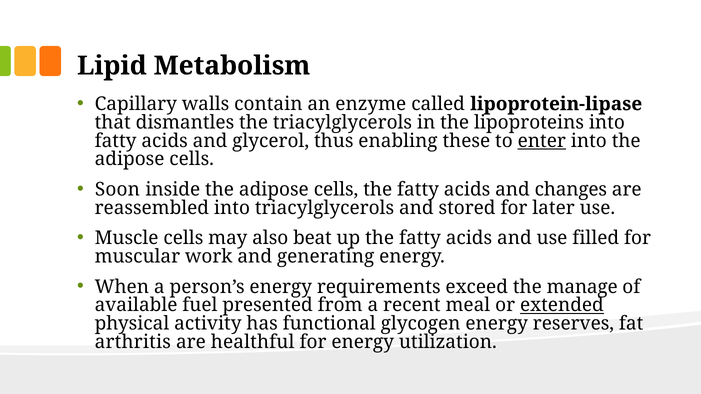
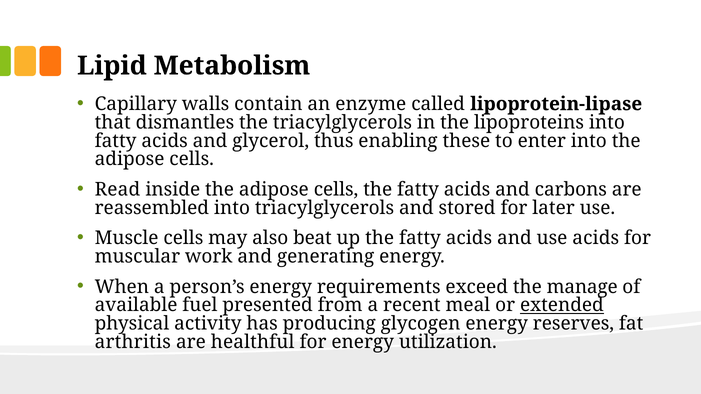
enter underline: present -> none (542, 141)
Soon: Soon -> Read (117, 190)
changes: changes -> carbons (571, 190)
use filled: filled -> acids (596, 238)
functional: functional -> producing (329, 324)
